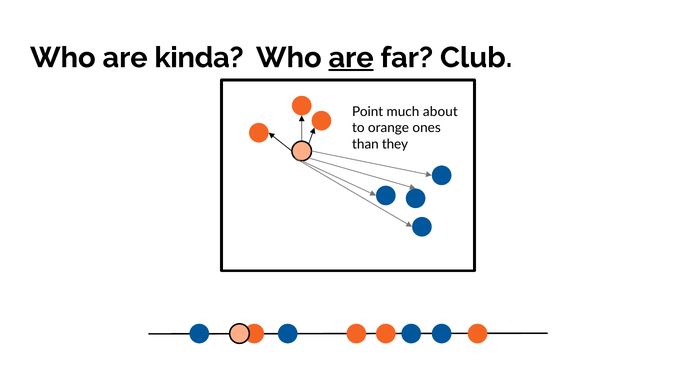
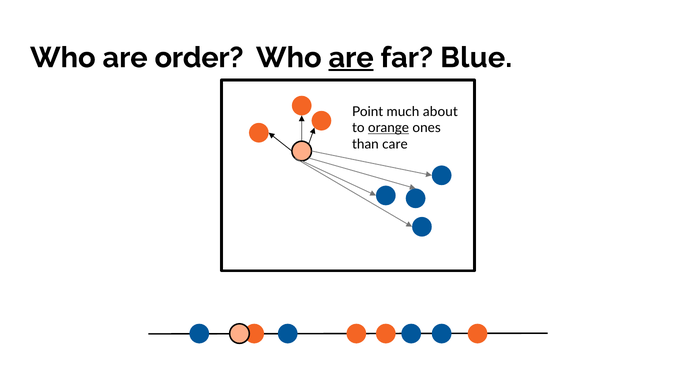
kinda: kinda -> order (199, 58)
Club: Club -> Blue (476, 58)
orange underline: none -> present (388, 128)
they: they -> care (395, 144)
